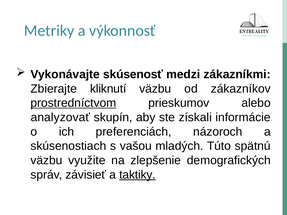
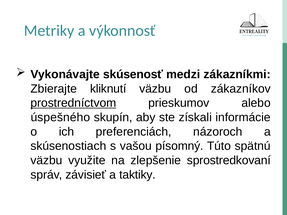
analyzovať: analyzovať -> úspešného (60, 117)
mladých: mladých -> písomný (180, 146)
demografických: demografických -> sprostredkovaní (229, 161)
taktiky underline: present -> none (137, 175)
